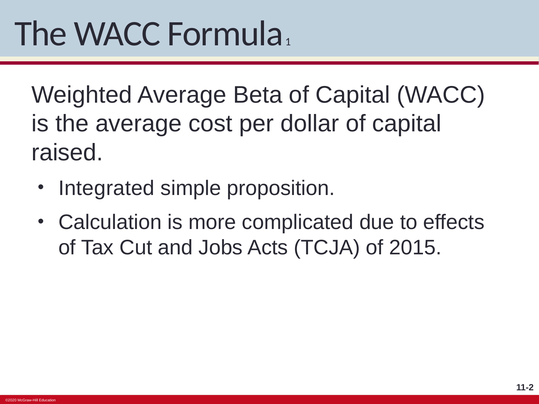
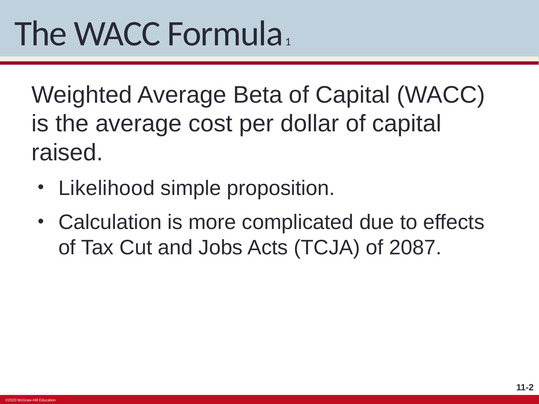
Integrated: Integrated -> Likelihood (107, 188)
2015: 2015 -> 2087 (415, 248)
